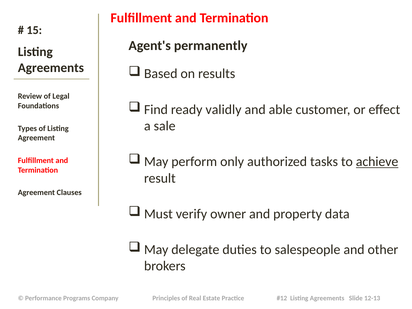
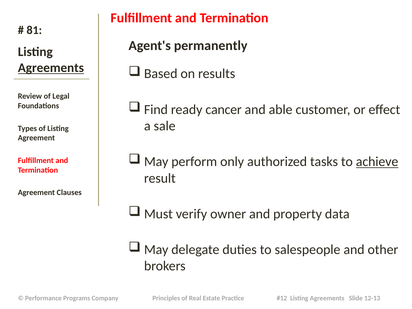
15: 15 -> 81 (34, 30)
Agreements underline: none -> present (51, 68)
validly: validly -> cancer (224, 109)
